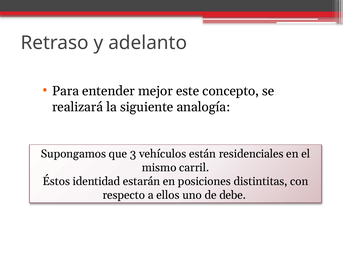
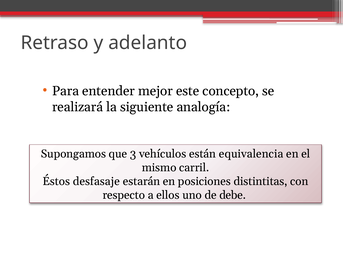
residenciales: residenciales -> equivalencia (251, 154)
identidad: identidad -> desfasaje (96, 181)
